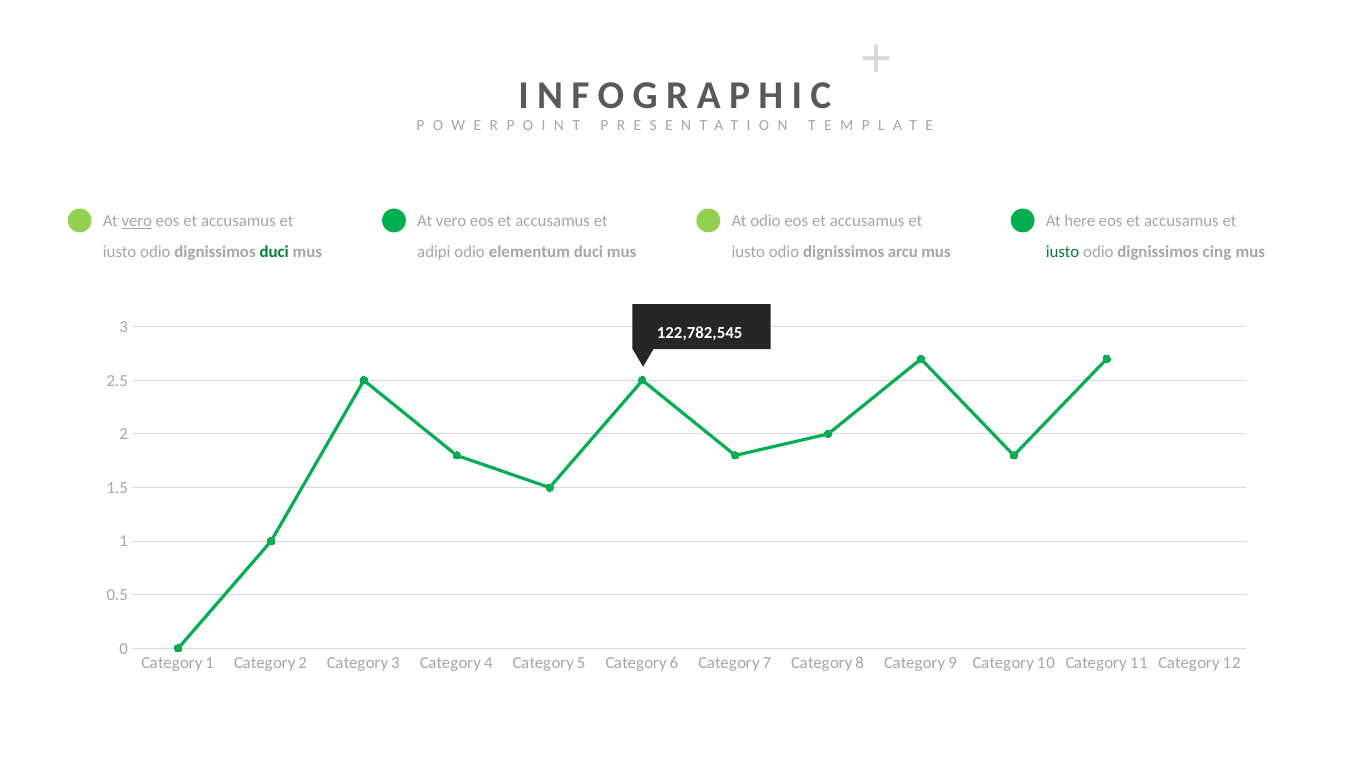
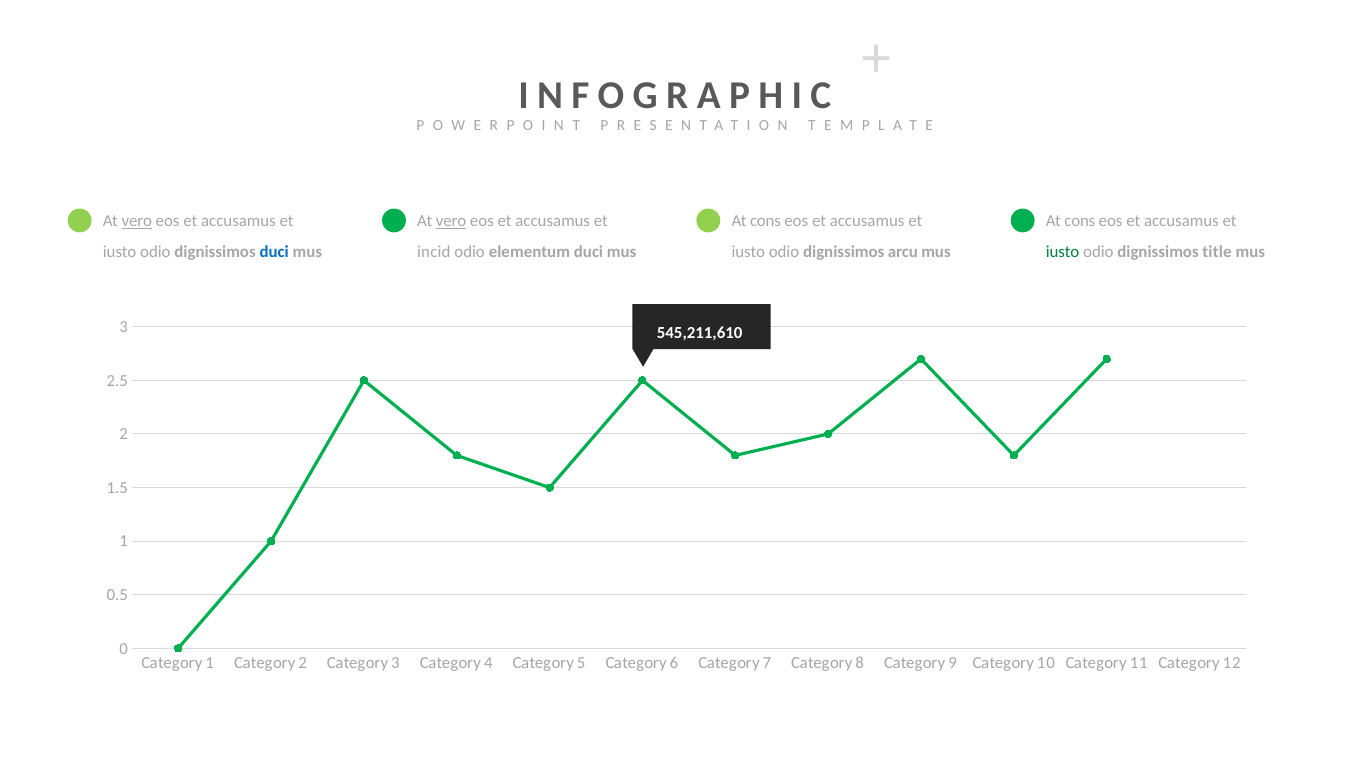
vero underline: none -> present (451, 221)
odio: odio -> cons (766, 221)
here: here -> cons (1080, 221)
duci colour: green -> blue (274, 252)
adipi: adipi -> incid (434, 252)
cing: cing -> title (1217, 252)
122,782,545: 122,782,545 -> 545,211,610 (700, 334)
